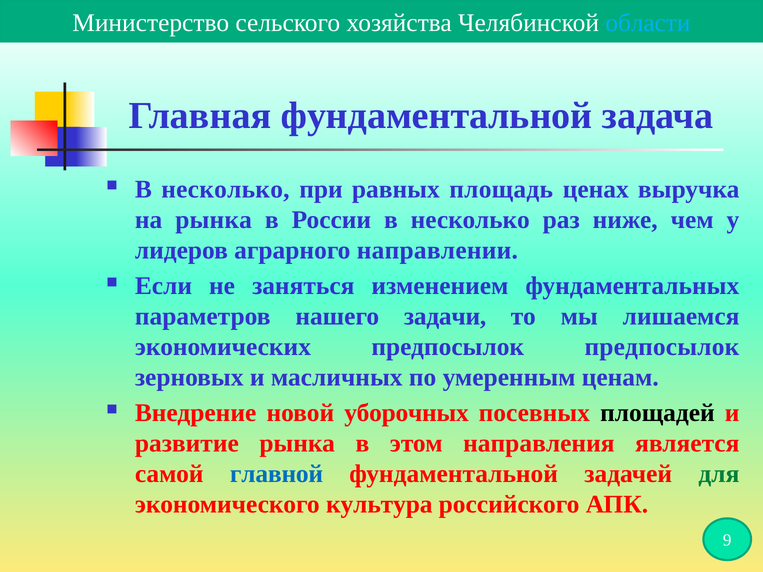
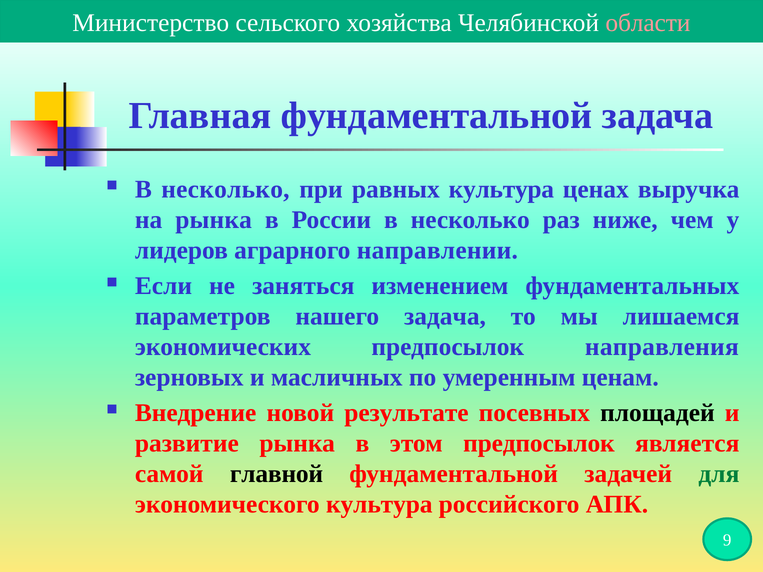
области colour: light blue -> pink (648, 23)
равных площадь: площадь -> культура (501, 189)
нашего задачи: задачи -> задача (445, 316)
предпосылок предпосылок: предпосылок -> направления (662, 347)
уборочных: уборочных -> результате (406, 413)
этом направления: направления -> предпосылок (539, 444)
главной colour: blue -> black (277, 474)
